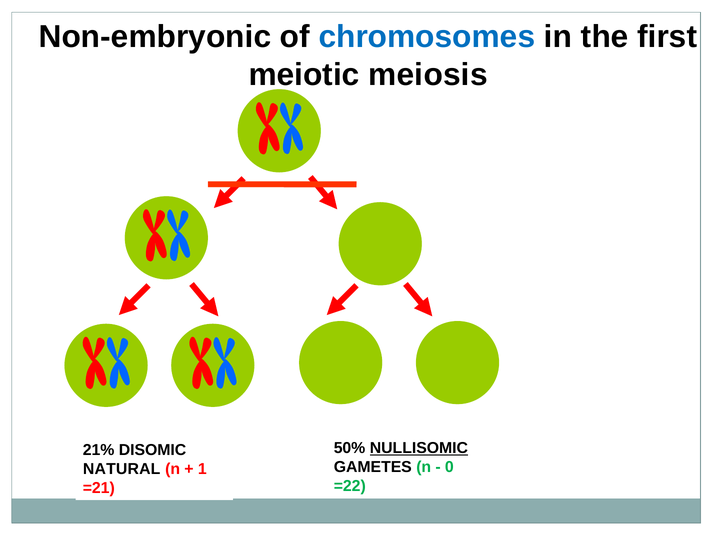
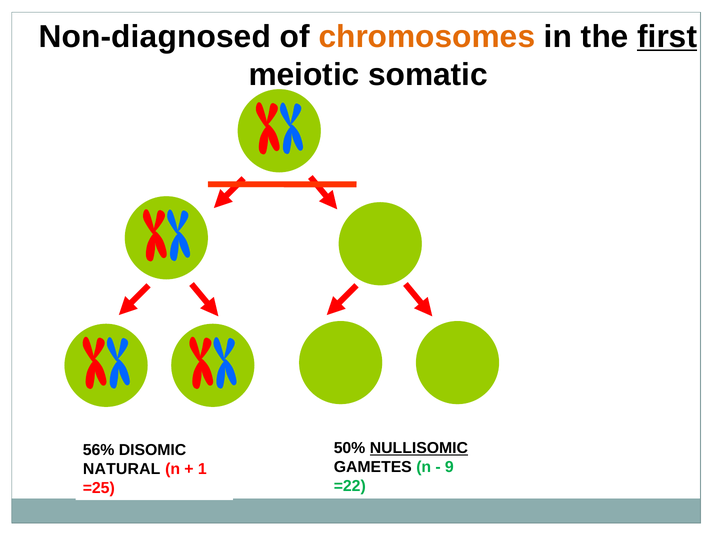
Non-embryonic: Non-embryonic -> Non-diagnosed (155, 37)
chromosomes colour: blue -> orange (427, 37)
first underline: none -> present (667, 37)
meiosis: meiosis -> somatic (428, 75)
21%: 21% -> 56% (99, 450)
0: 0 -> 9 (449, 467)
=21: =21 -> =25 (99, 488)
